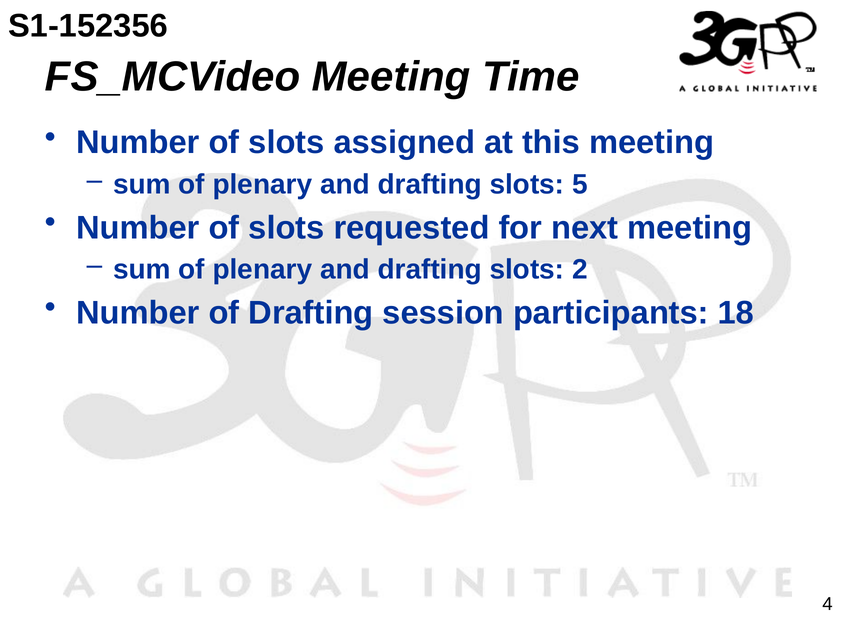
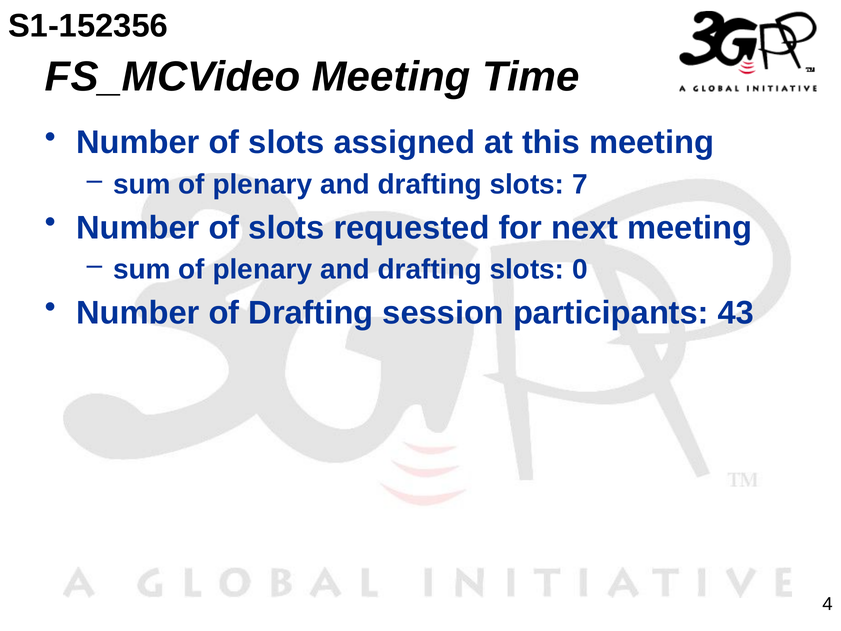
5: 5 -> 7 (580, 184)
2: 2 -> 0 (580, 269)
18: 18 -> 43 (736, 313)
